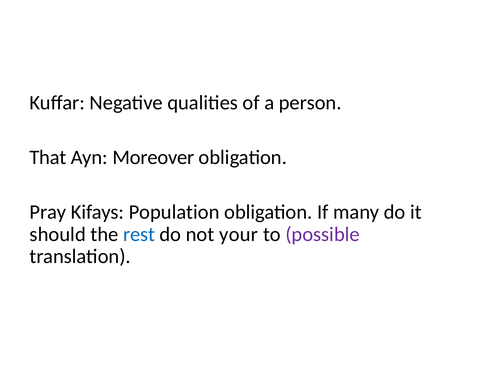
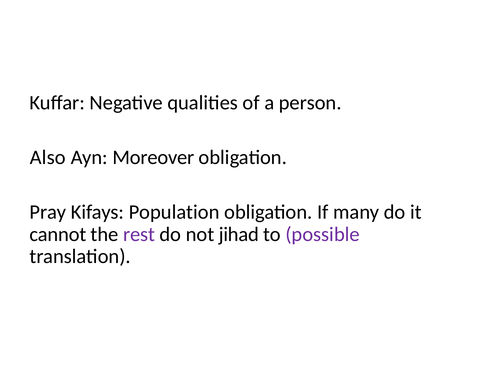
That: That -> Also (48, 158)
should: should -> cannot (58, 235)
rest colour: blue -> purple (139, 235)
your: your -> jihad (239, 235)
